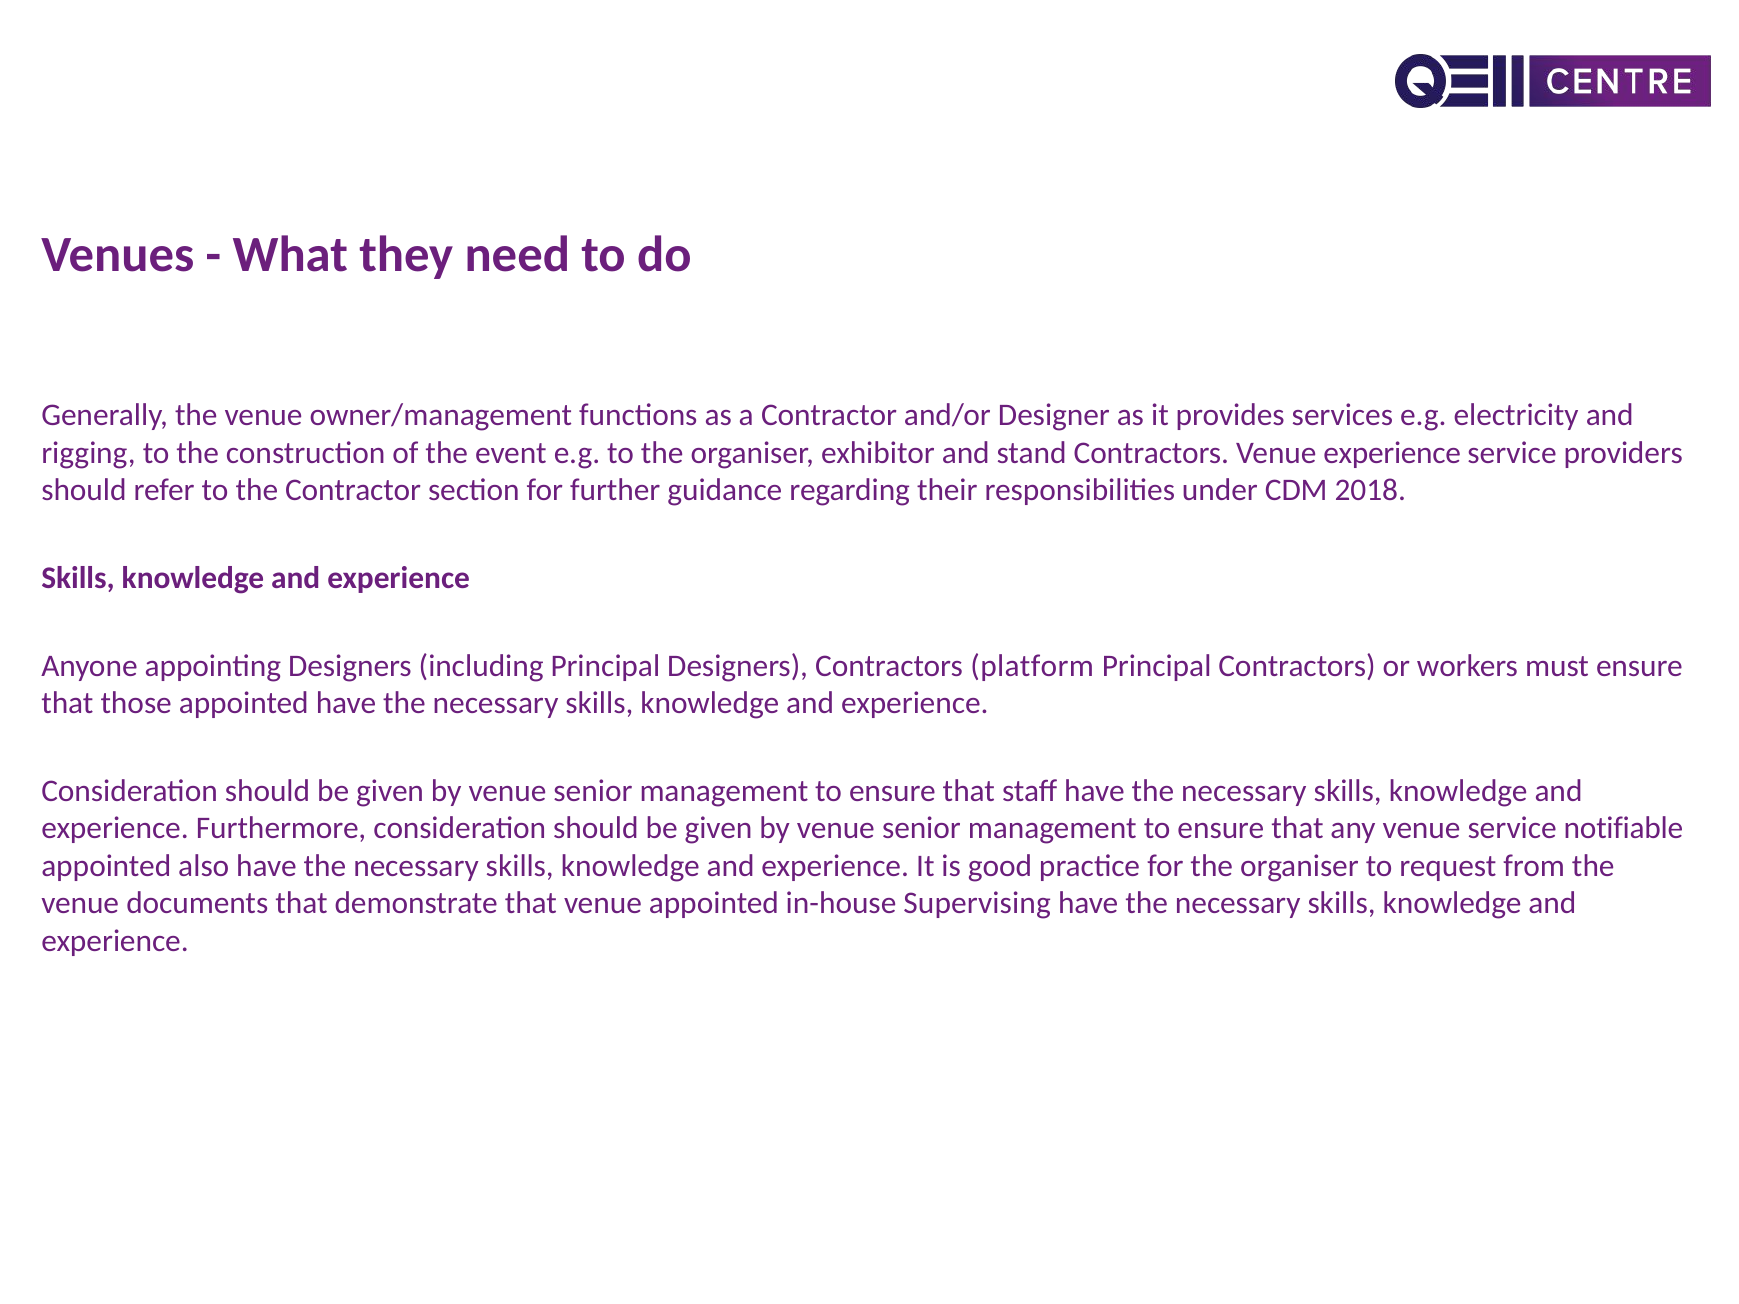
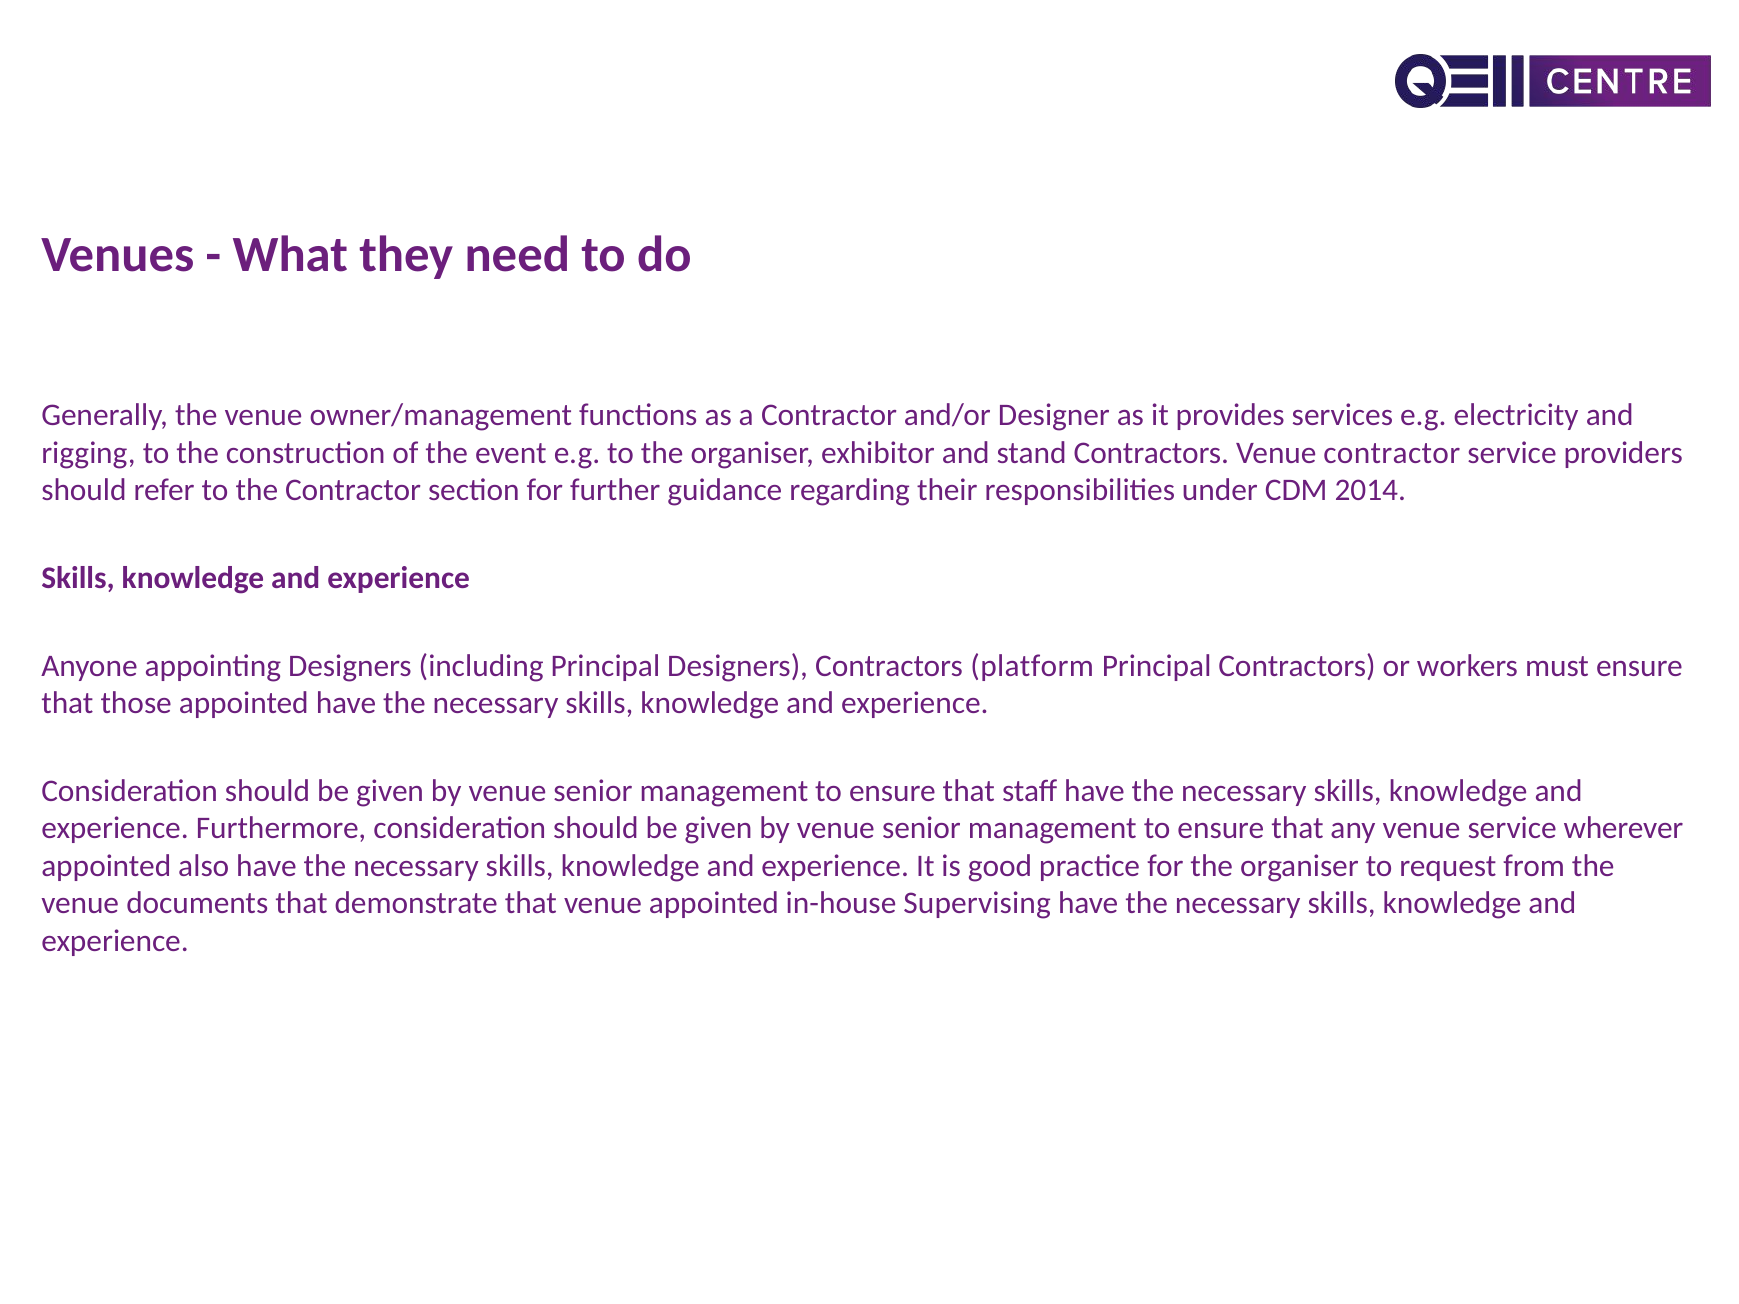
Venue experience: experience -> contractor (1392, 453)
2018: 2018 -> 2014 (1370, 491)
notifiable: notifiable -> wherever (1624, 829)
